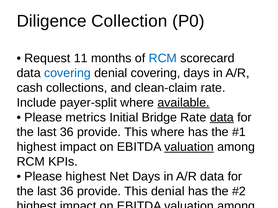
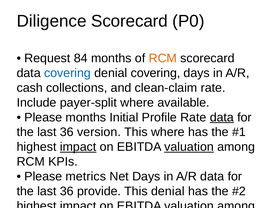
Diligence Collection: Collection -> Scorecard (129, 21)
11: 11 -> 84 (81, 58)
RCM colour: blue -> orange (163, 58)
available underline: present -> none (184, 103)
Please metrics: metrics -> months (86, 118)
Bridge: Bridge -> Profile (159, 118)
provide: provide -> version (99, 132)
impact underline: none -> present (78, 147)
Please highest: highest -> metrics (86, 177)
